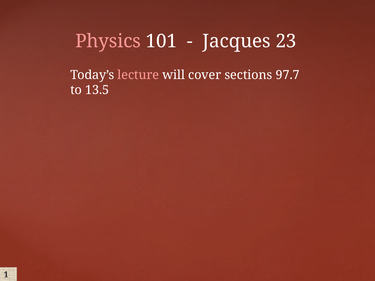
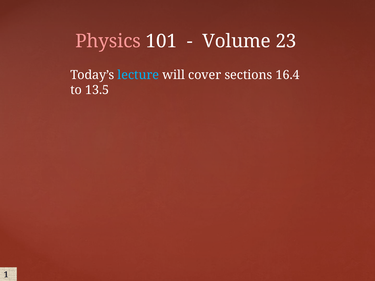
Jacques: Jacques -> Volume (237, 41)
lecture colour: pink -> light blue (138, 75)
97.7: 97.7 -> 16.4 (288, 75)
